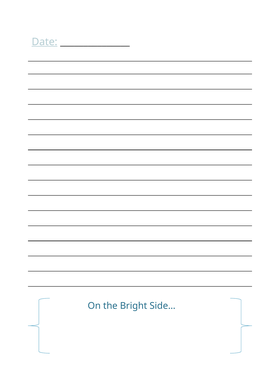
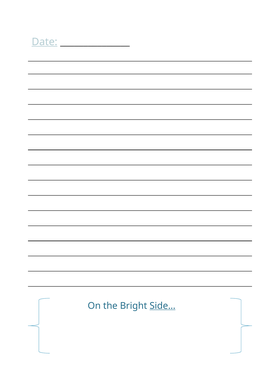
Side… underline: none -> present (163, 305)
